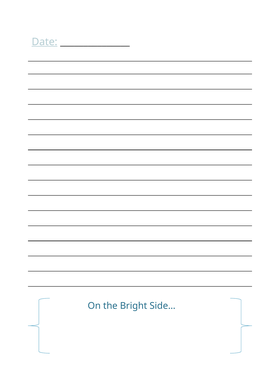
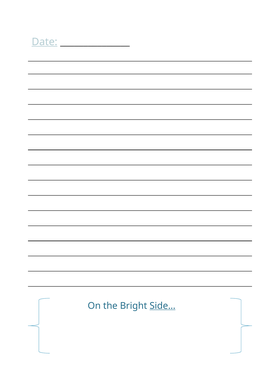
Side… underline: none -> present (163, 305)
